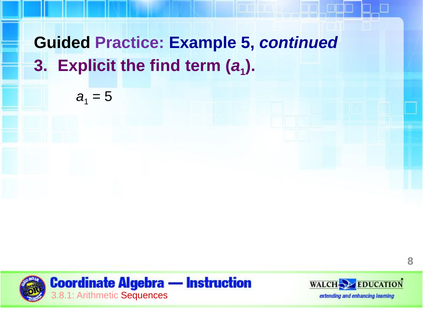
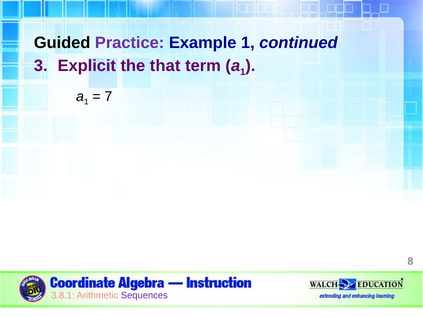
Example 5: 5 -> 1 (248, 43)
find: find -> that (165, 66)
5: 5 -> 7 (108, 96)
Sequences colour: red -> purple (144, 296)
